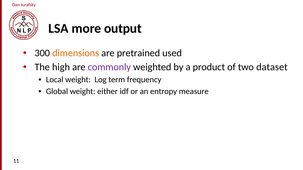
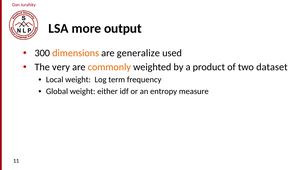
pretrained: pretrained -> generalize (138, 53)
high: high -> very (61, 67)
commonly colour: purple -> orange (109, 67)
